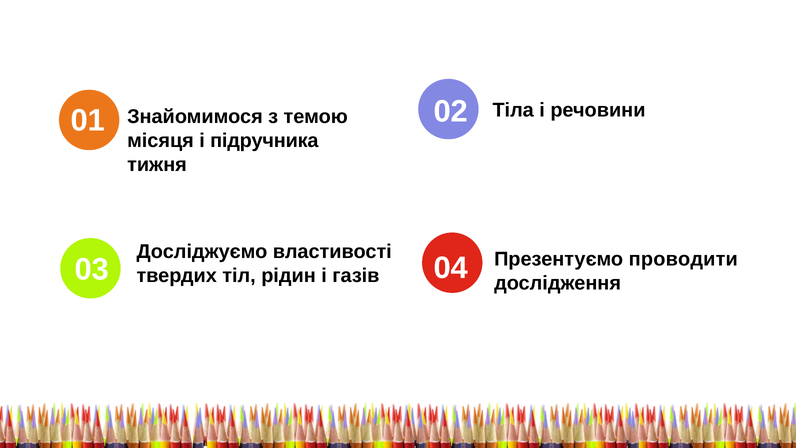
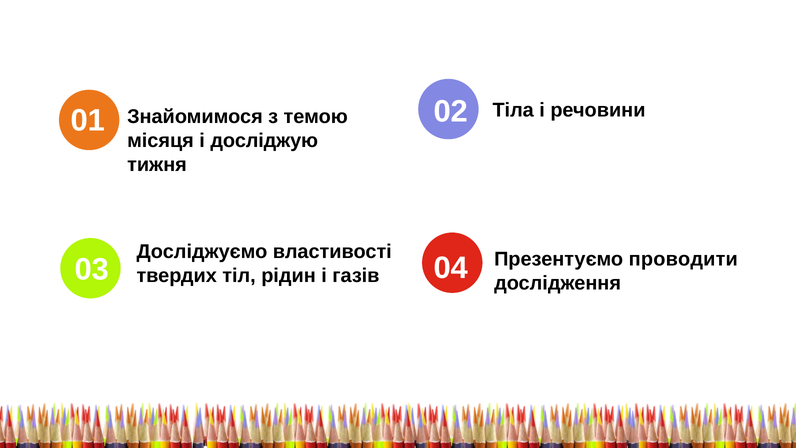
підручника: підручника -> досліджую (264, 141)
